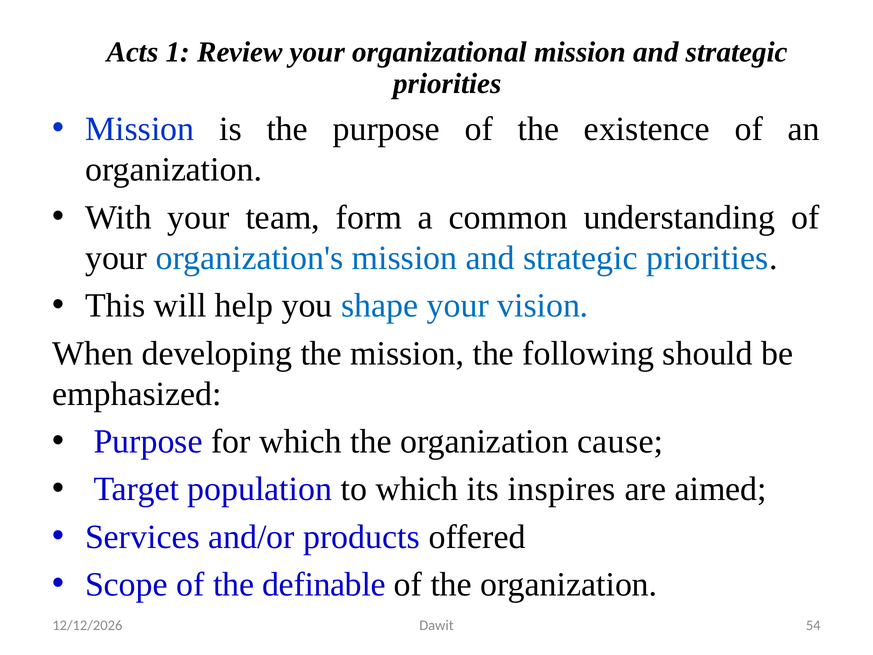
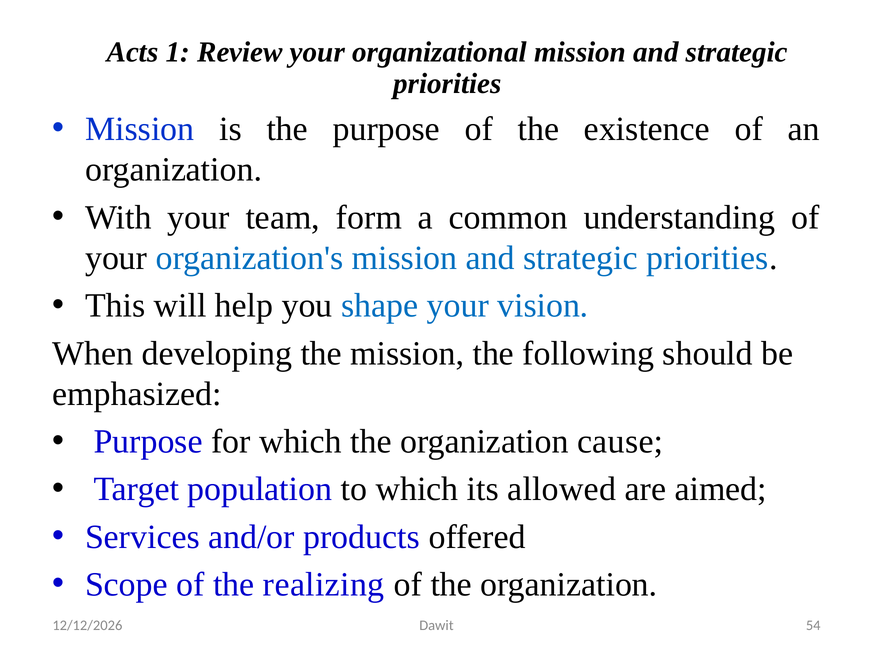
inspires: inspires -> allowed (562, 489)
definable: definable -> realizing (324, 584)
